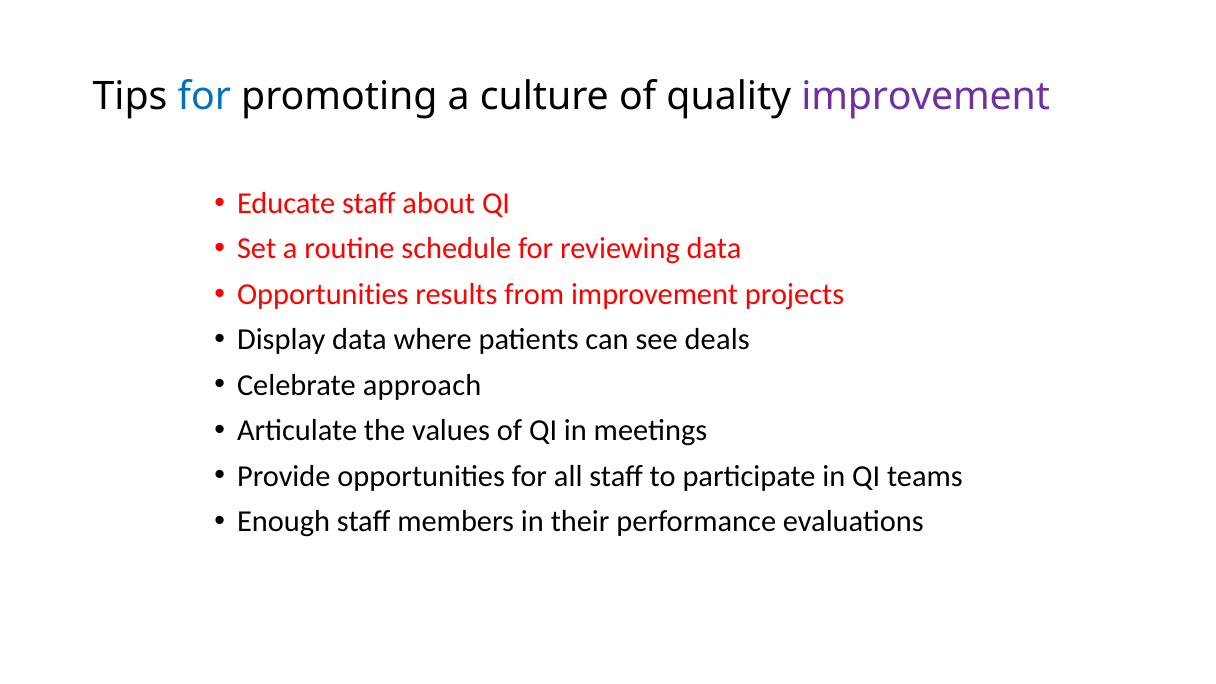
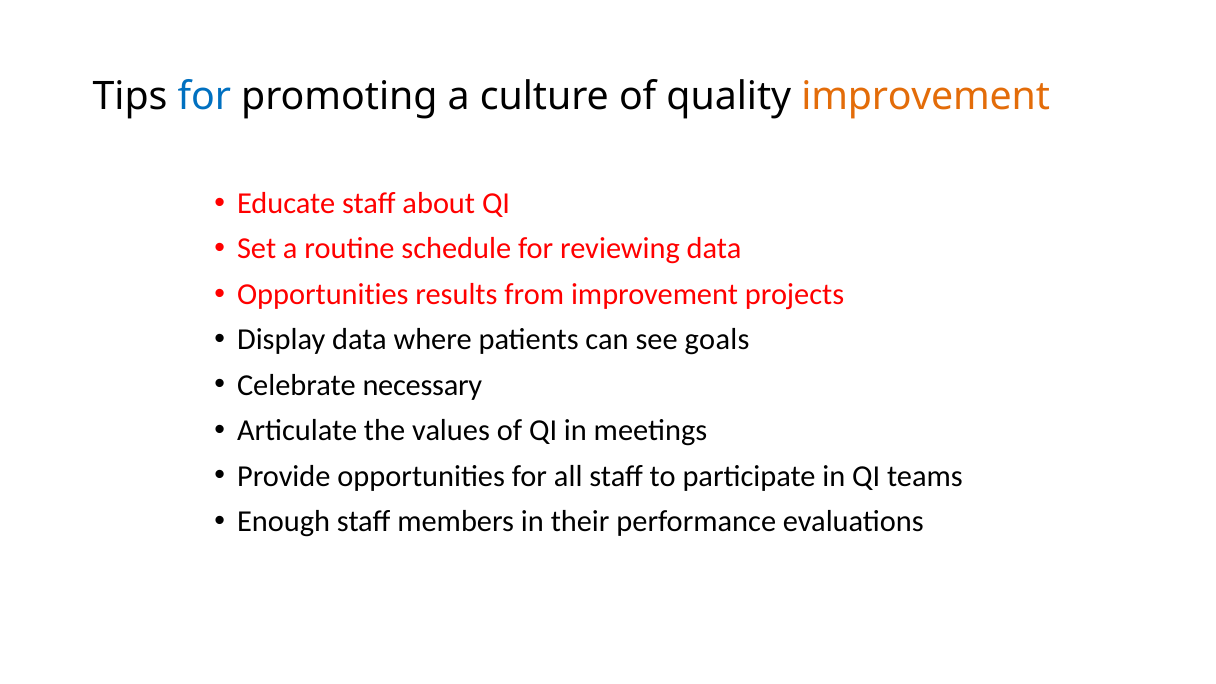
improvement colour: purple -> orange (926, 97)
deals: deals -> goals (717, 340)
approach: approach -> necessary (422, 385)
